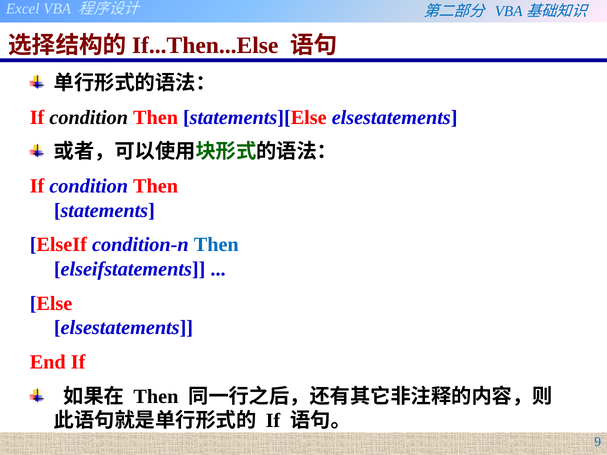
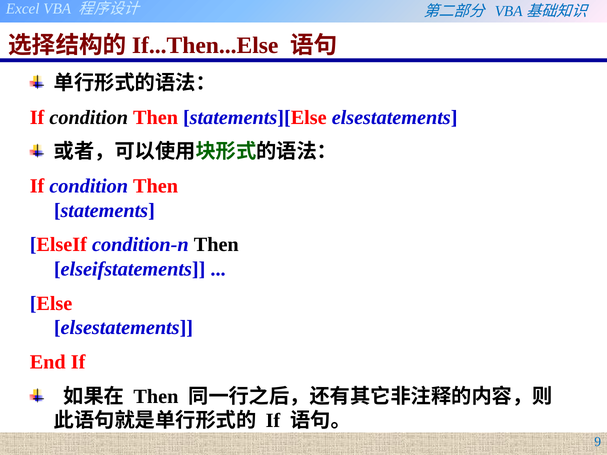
Then colour: blue -> black (216, 245)
